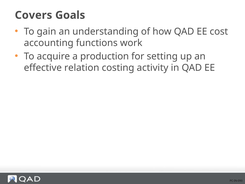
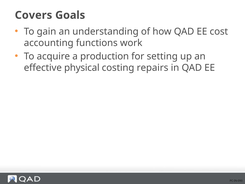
relation: relation -> physical (82, 68)
activity: activity -> repairs (153, 68)
